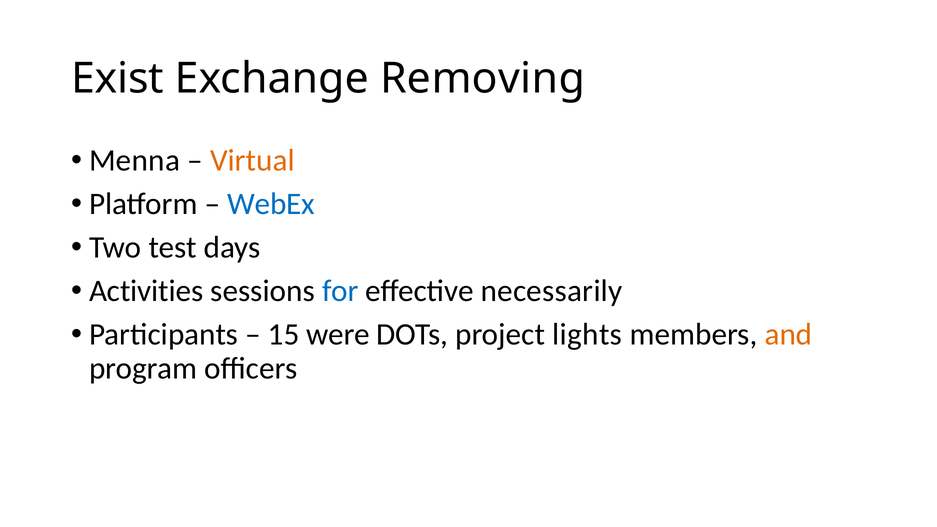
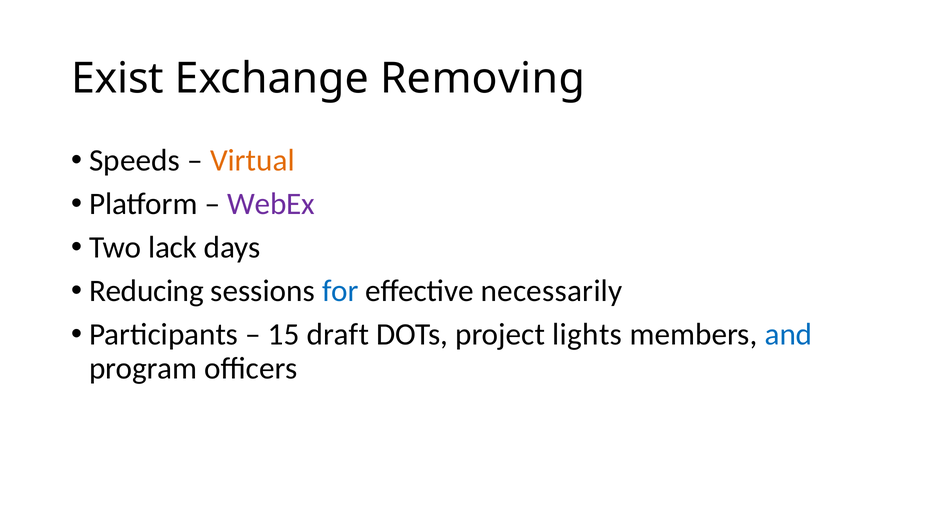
Menna: Menna -> Speeds (135, 161)
WebEx colour: blue -> purple (271, 204)
test: test -> lack (173, 248)
Activities: Activities -> Reducing (146, 291)
were: were -> draft (338, 335)
and colour: orange -> blue (788, 335)
